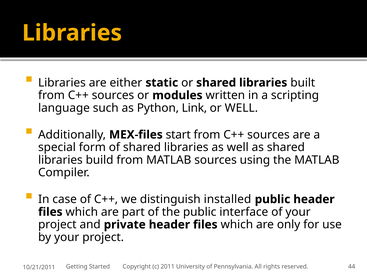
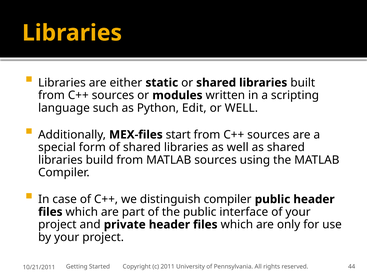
Link: Link -> Edit (194, 108)
distinguish installed: installed -> compiler (228, 199)
